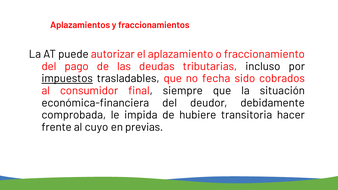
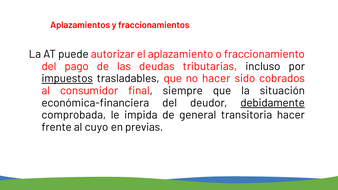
no fecha: fecha -> hacer (216, 79)
debidamente underline: none -> present (273, 103)
hubiere: hubiere -> general (198, 115)
